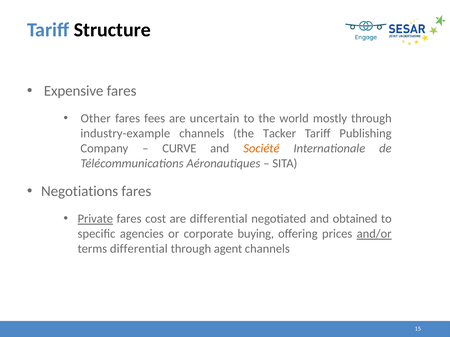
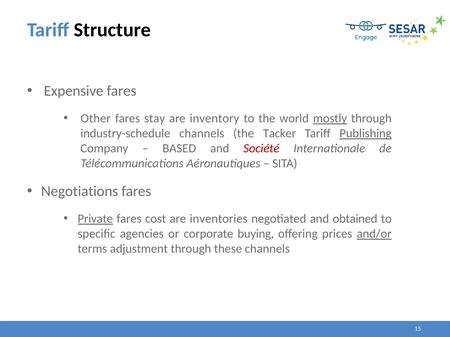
fees: fees -> stay (155, 119)
uncertain: uncertain -> inventory (214, 119)
mostly underline: none -> present (330, 119)
industry-example: industry-example -> industry-schedule (125, 134)
Publishing underline: none -> present (366, 134)
CURVE: CURVE -> BASED (179, 149)
Société colour: orange -> red (261, 149)
are differential: differential -> inventories (219, 219)
terms differential: differential -> adjustment (139, 249)
agent: agent -> these (228, 249)
